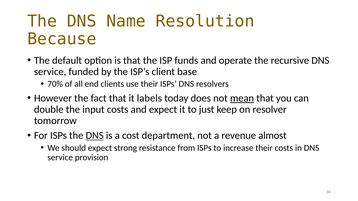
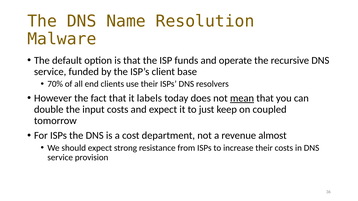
Because: Because -> Malware (62, 39)
resolver: resolver -> coupled (270, 110)
DNS underline: present -> none (95, 136)
